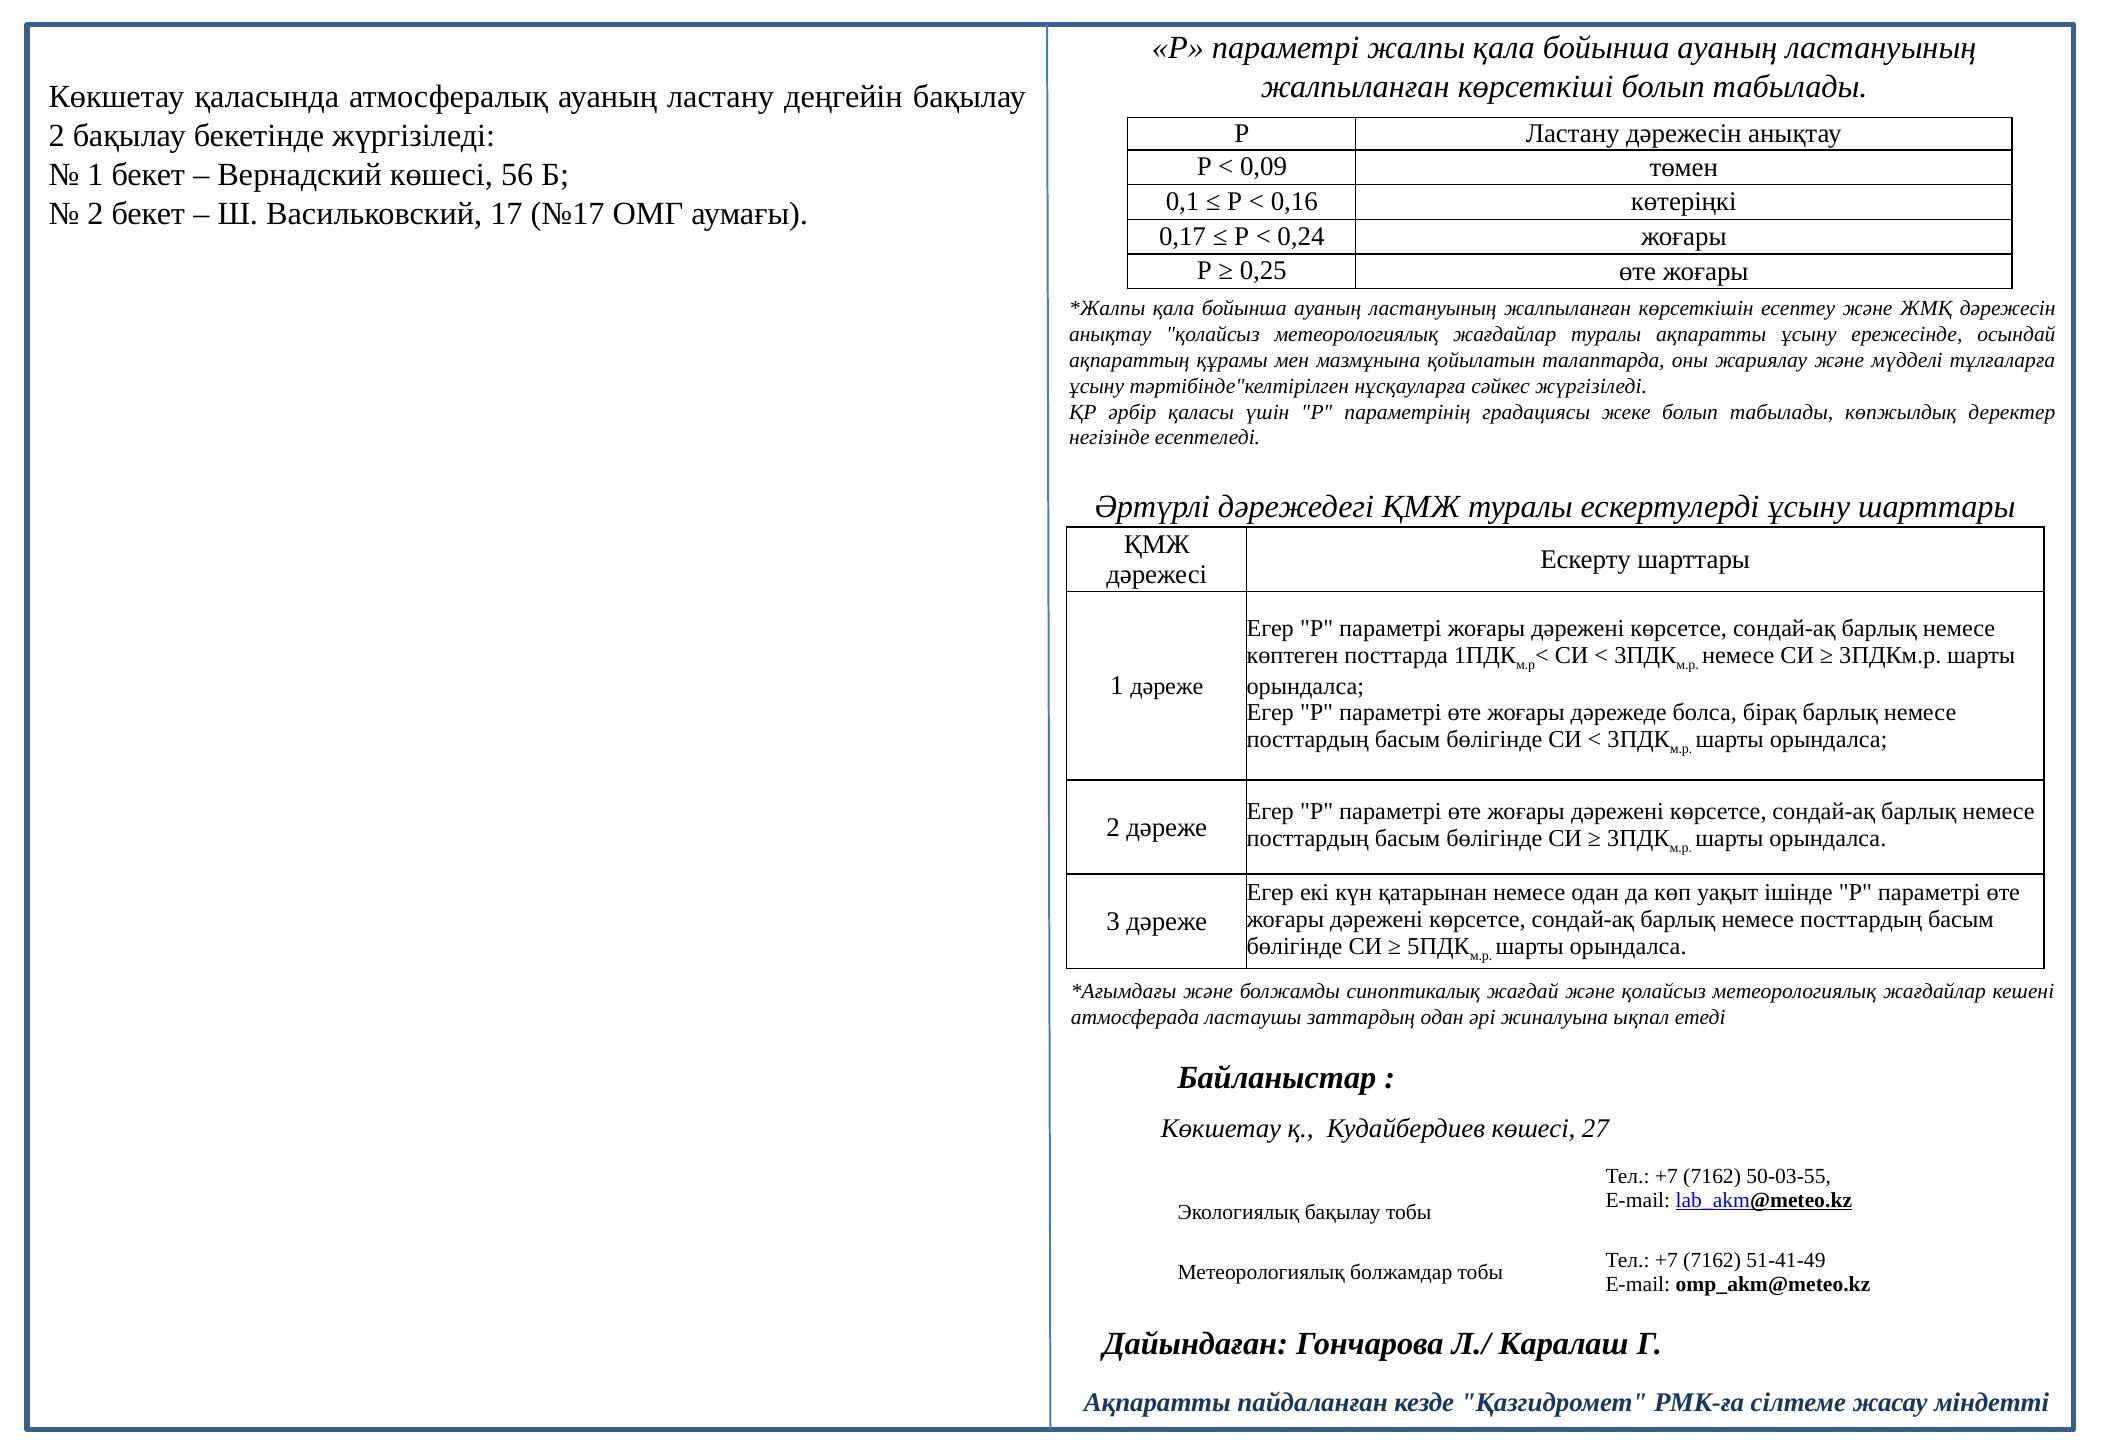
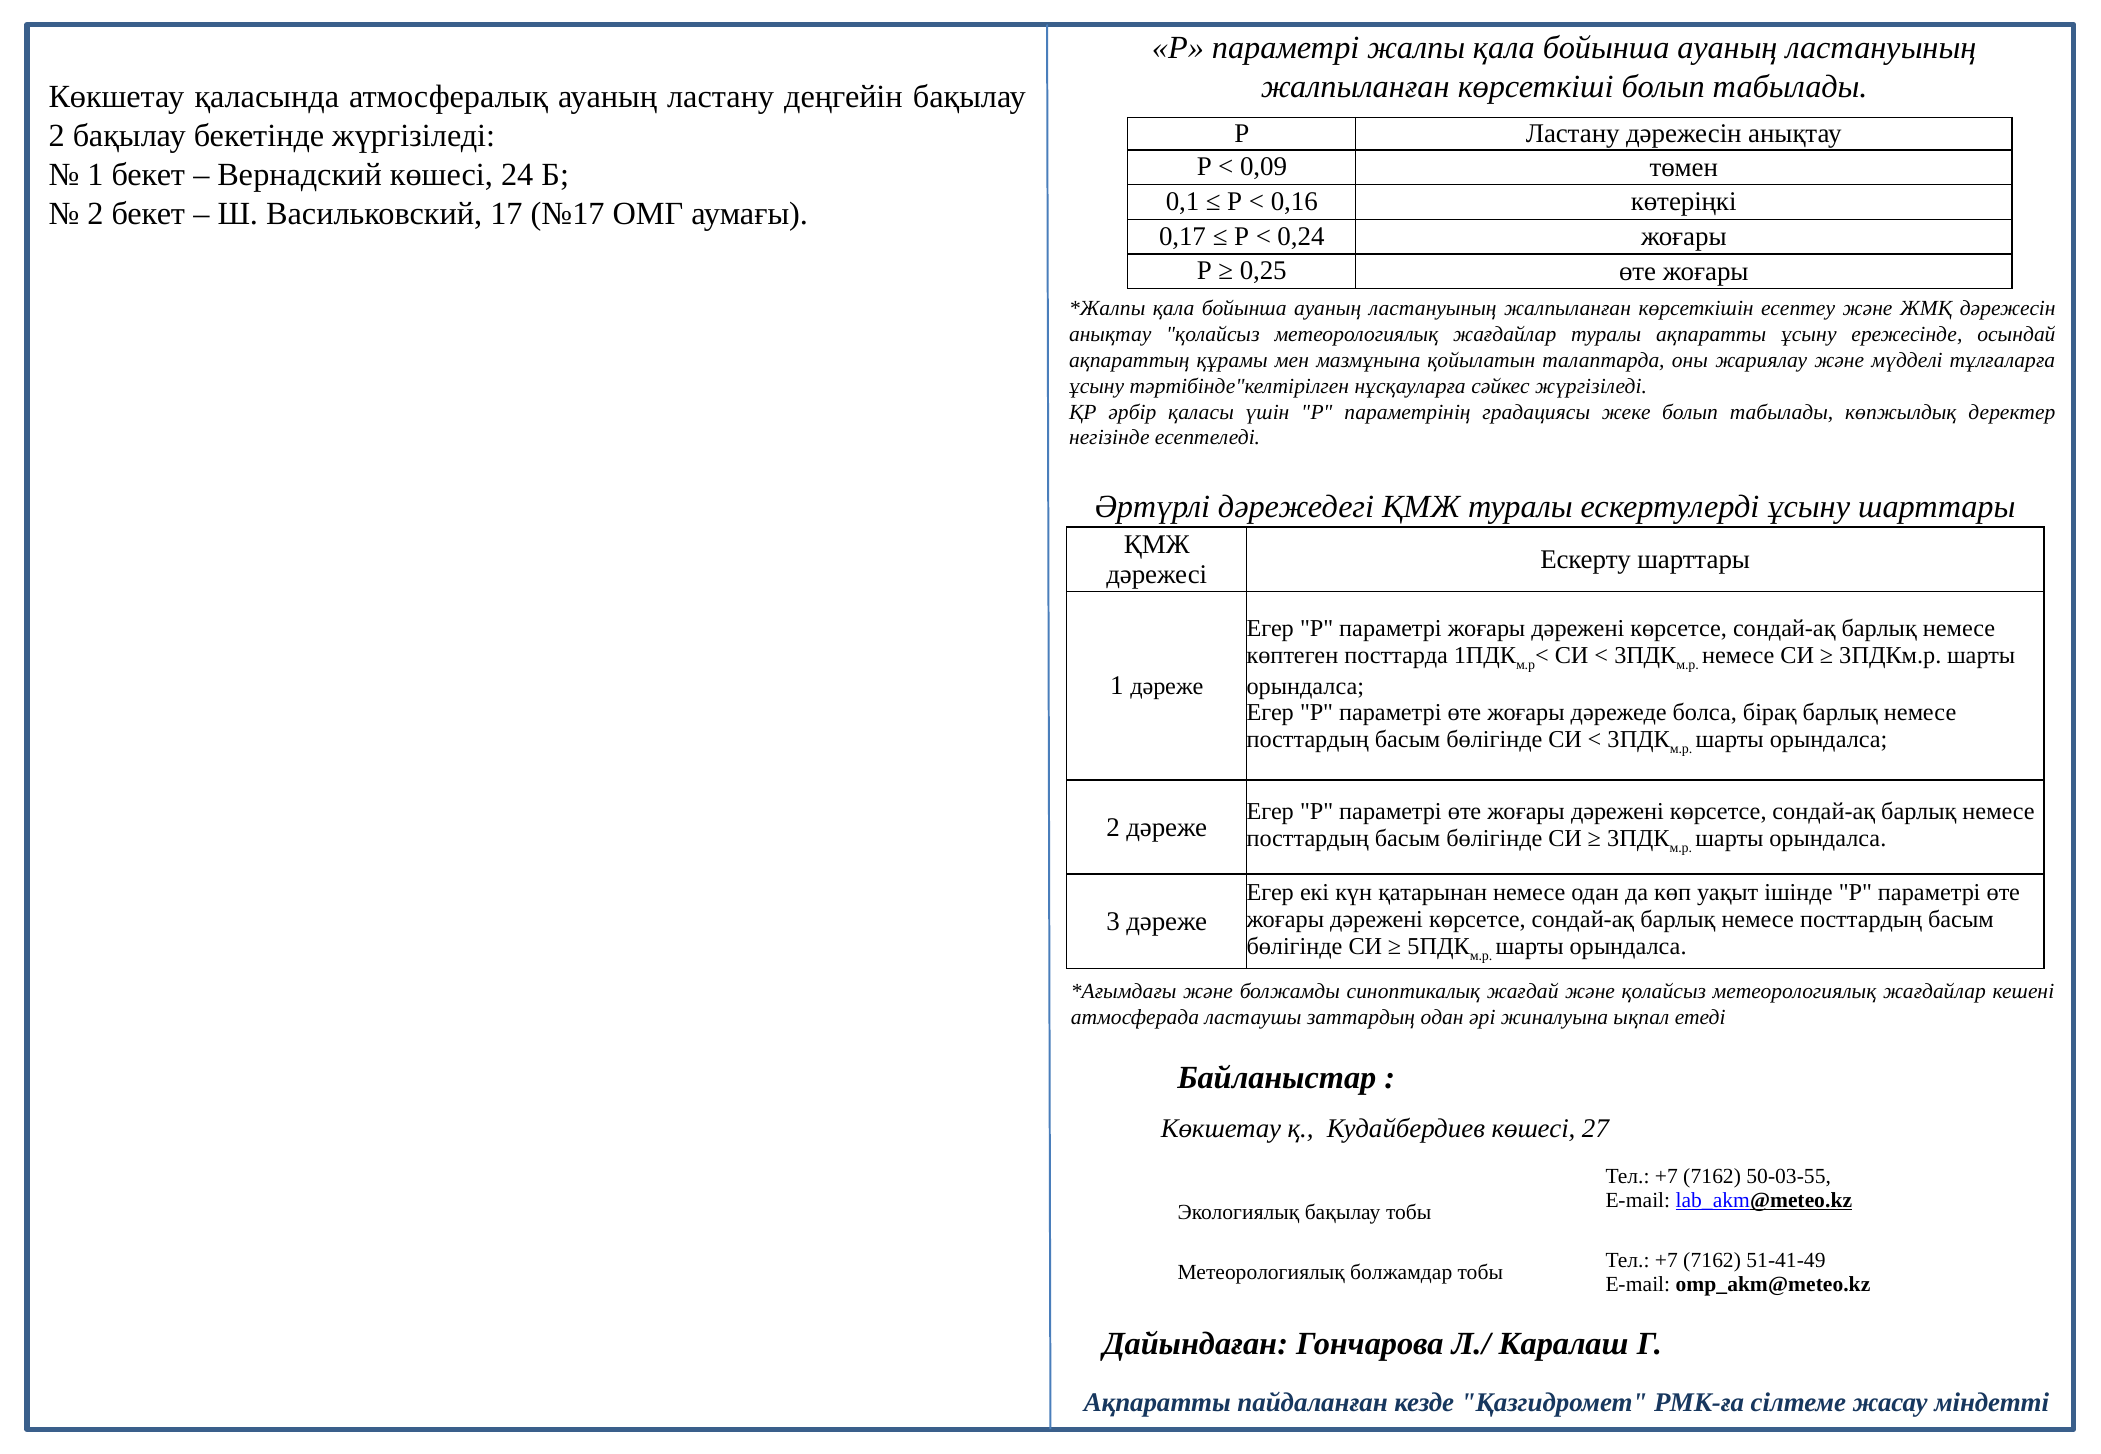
56: 56 -> 24 (517, 175)
